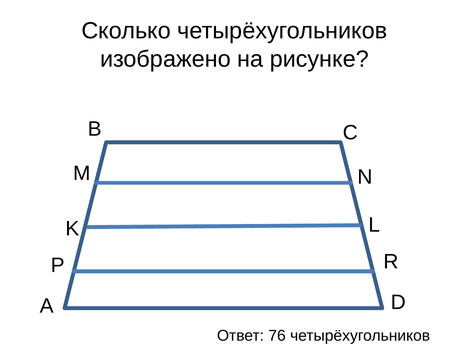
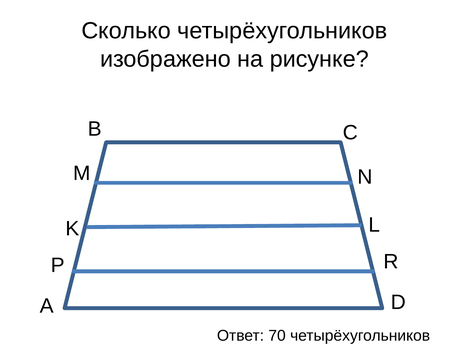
76: 76 -> 70 (277, 336)
